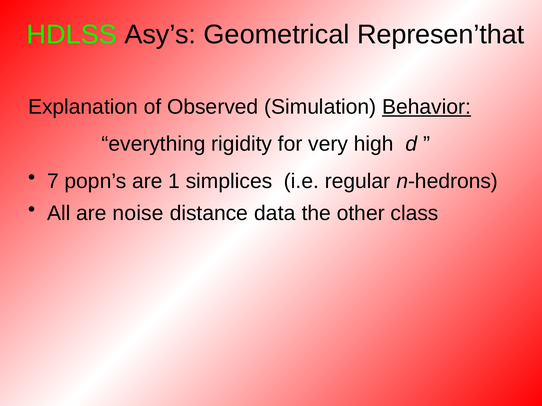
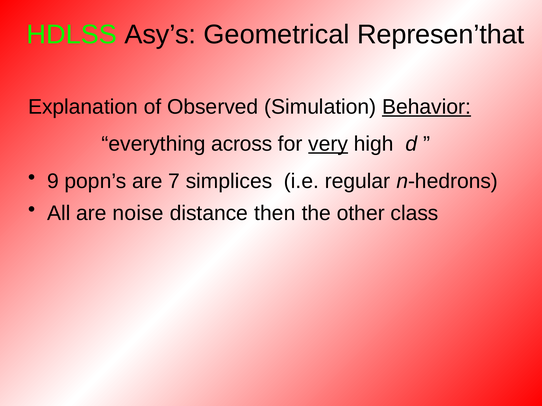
rigidity: rigidity -> across (242, 144)
very underline: none -> present (328, 144)
7: 7 -> 9 (53, 181)
1: 1 -> 7 (174, 181)
data: data -> then (275, 213)
